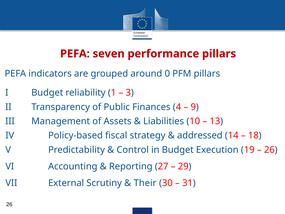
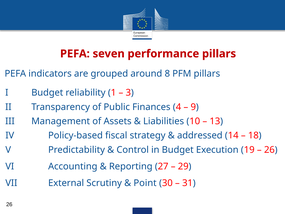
0: 0 -> 8 (167, 74)
Their: Their -> Point (145, 183)
